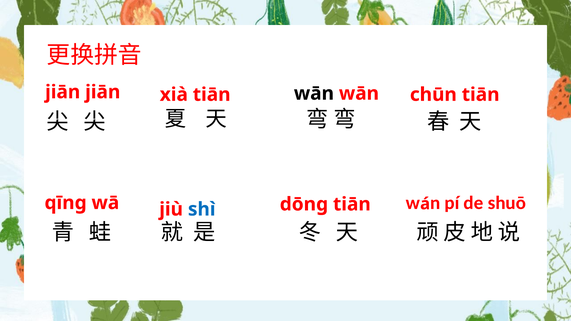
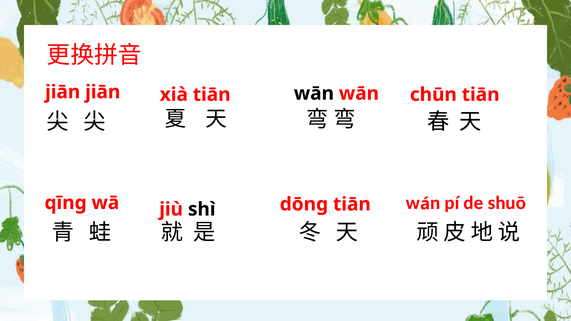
shì colour: blue -> black (202, 209)
